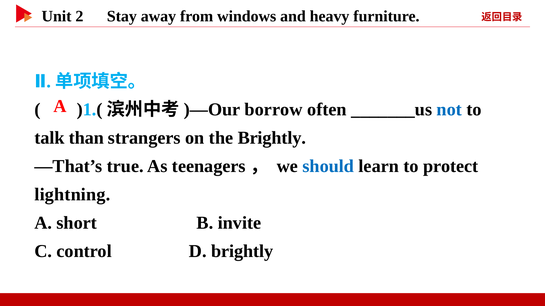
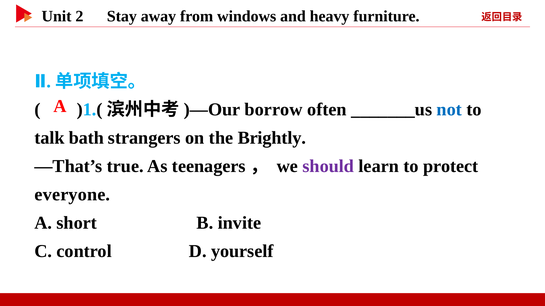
than: than -> bath (86, 138)
should colour: blue -> purple (328, 167)
lightning: lightning -> everyone (72, 195)
D brightly: brightly -> yourself (242, 252)
